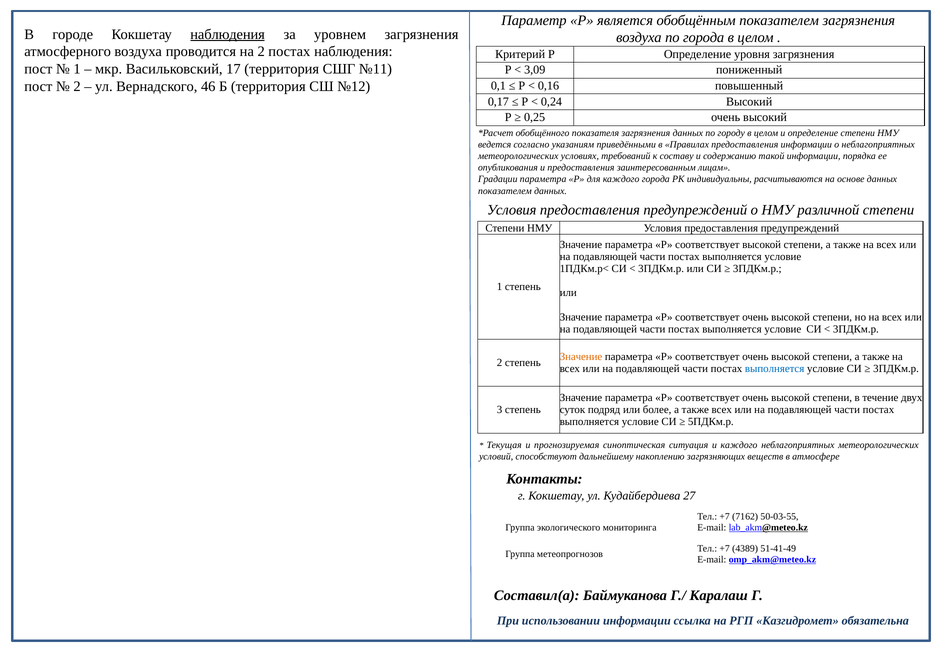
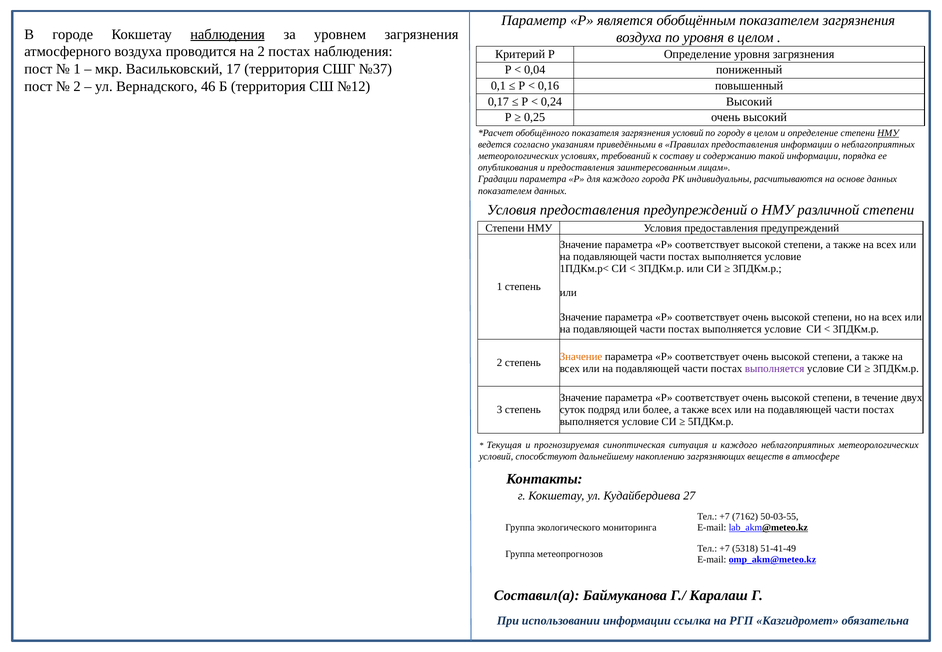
по города: города -> уровня (704, 38)
№11: №11 -> №37 (376, 69)
3,09: 3,09 -> 0,04 (535, 70)
загрязнения данных: данных -> условий (688, 133)
НМУ underline: none -> present (888, 133)
выполняется colour: blue -> purple (775, 369)
4389: 4389 -> 5318 (745, 549)
